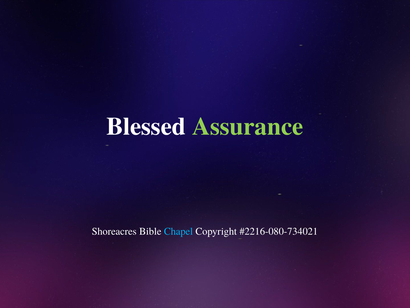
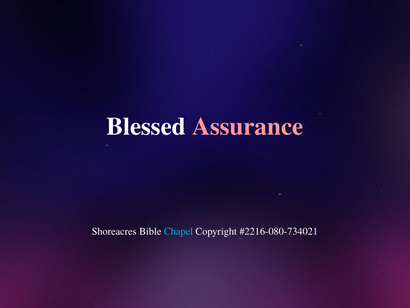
Assurance colour: light green -> pink (248, 126)
